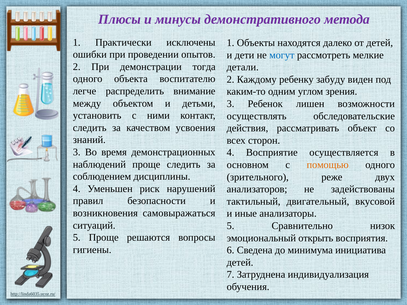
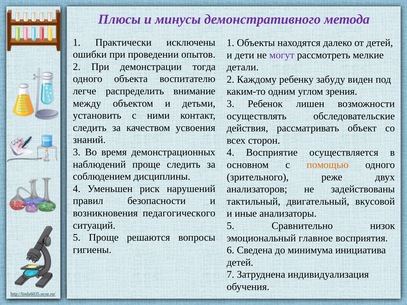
могут colour: blue -> purple (282, 55)
самовыражаться: самовыражаться -> педагогического (179, 213)
открыть: открыть -> главное (316, 238)
